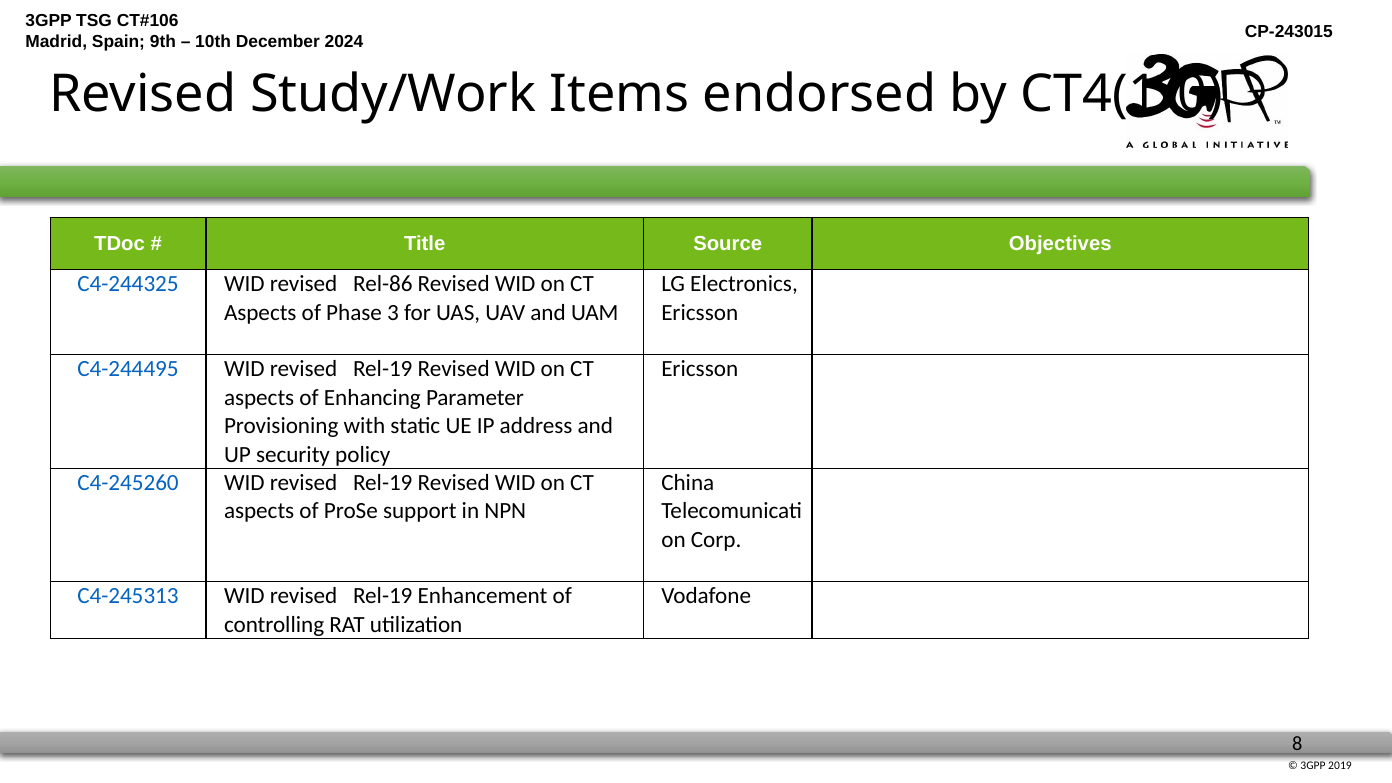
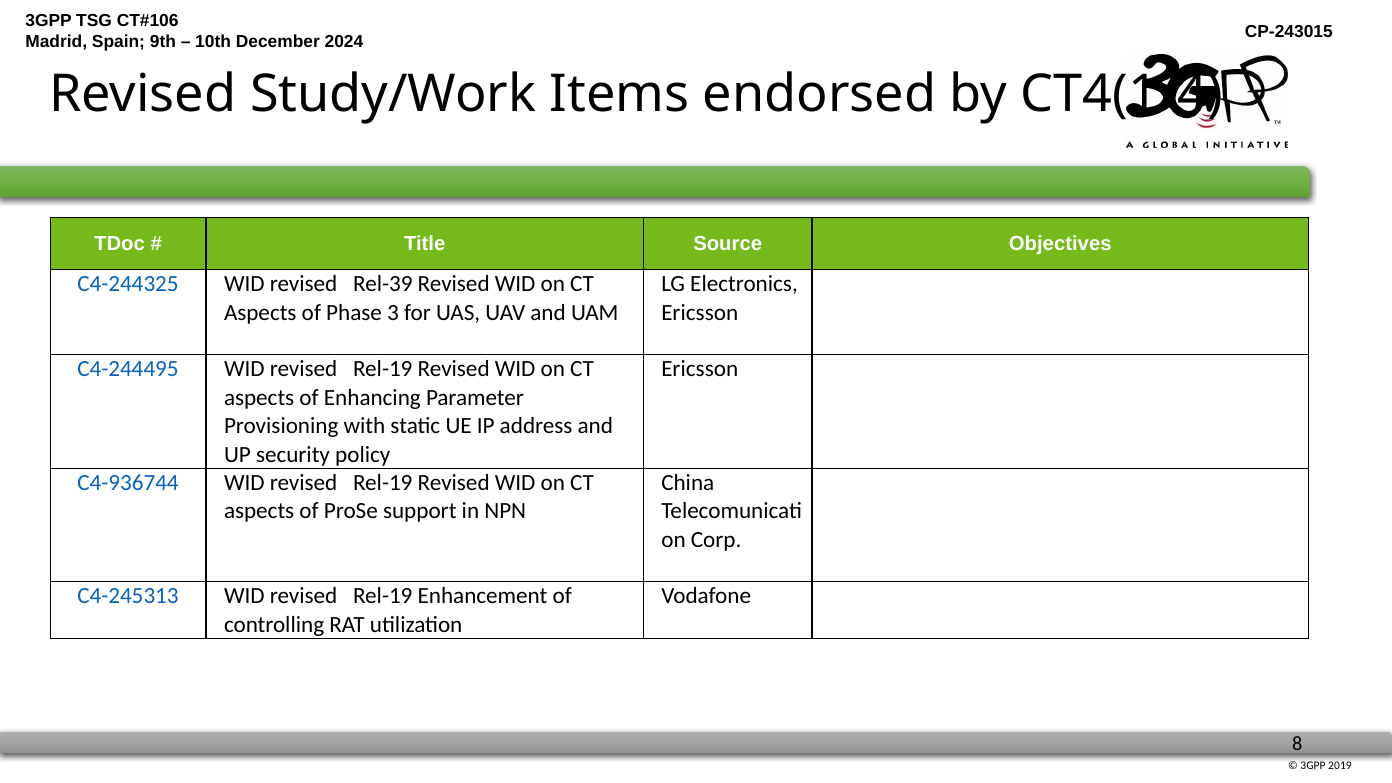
CT4(1/0: CT4(1/0 -> CT4(1/4 (1122, 95)
Rel-86: Rel-86 -> Rel-39 (383, 284)
C4-245260: C4-245260 -> C4-936744 (128, 483)
